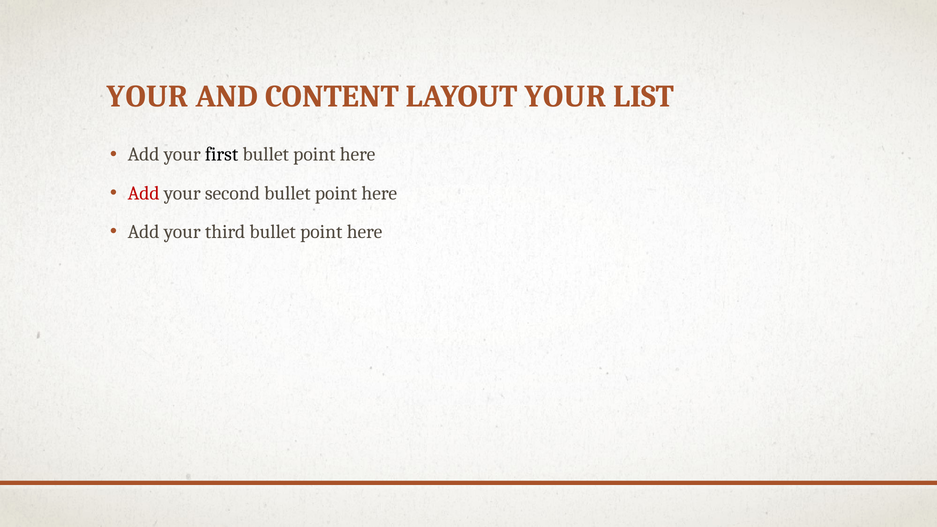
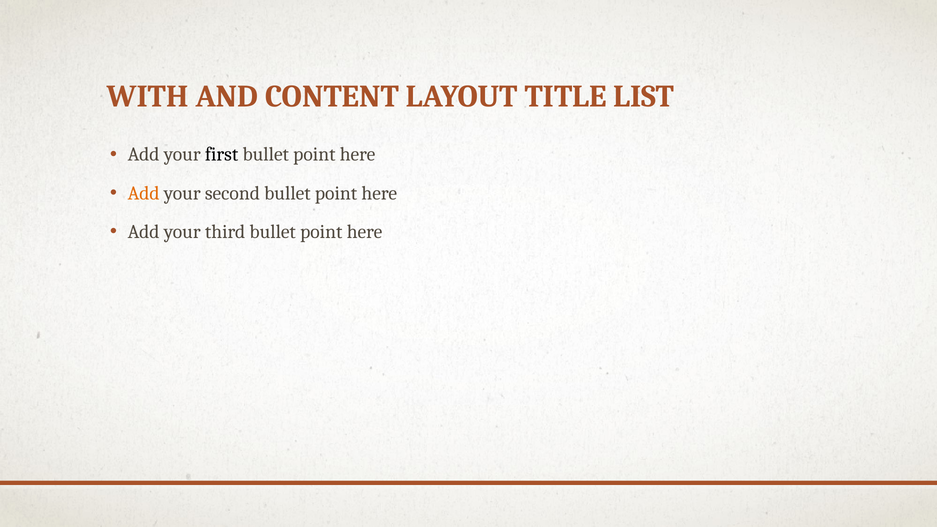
YOUR: YOUR -> WITH (148, 97)
LAYOUT YOUR: YOUR -> TITLE (566, 97)
Add colour: red -> orange (144, 193)
